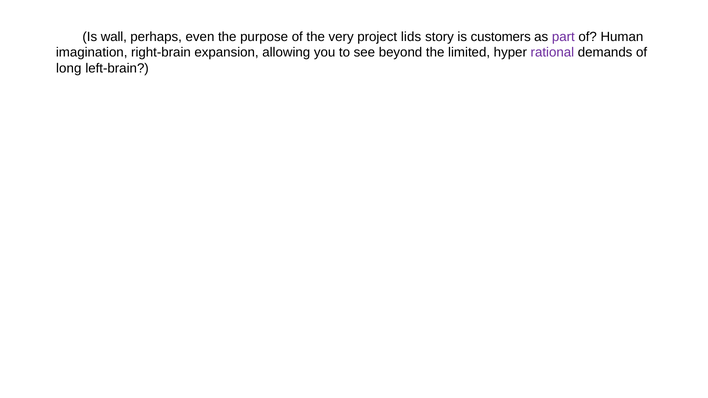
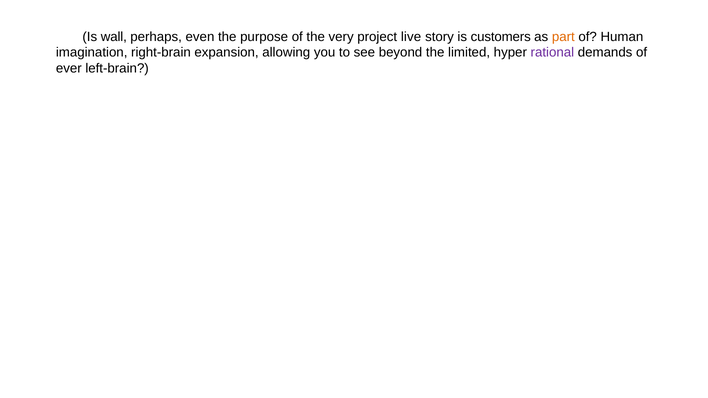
lids: lids -> live (411, 37)
part colour: purple -> orange (563, 37)
long: long -> ever (69, 69)
